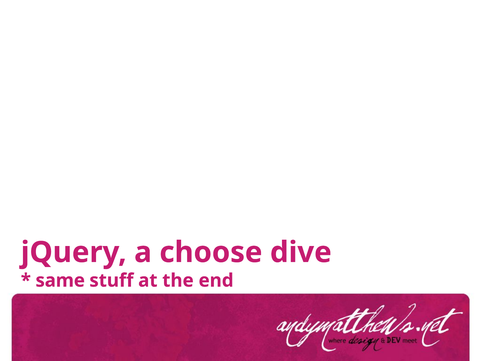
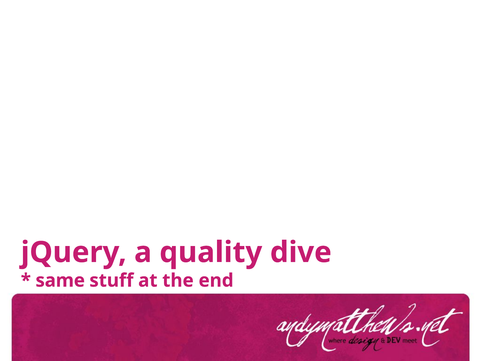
choose: choose -> quality (211, 252)
